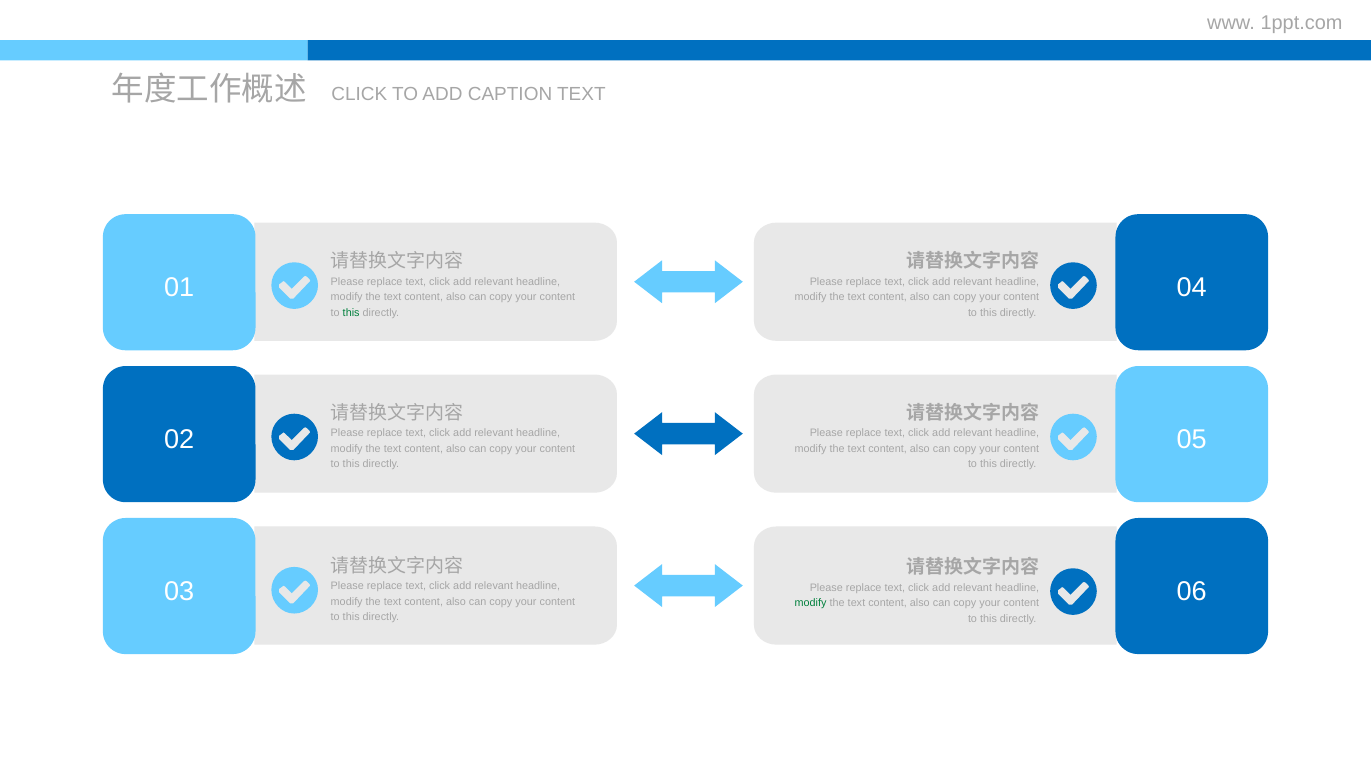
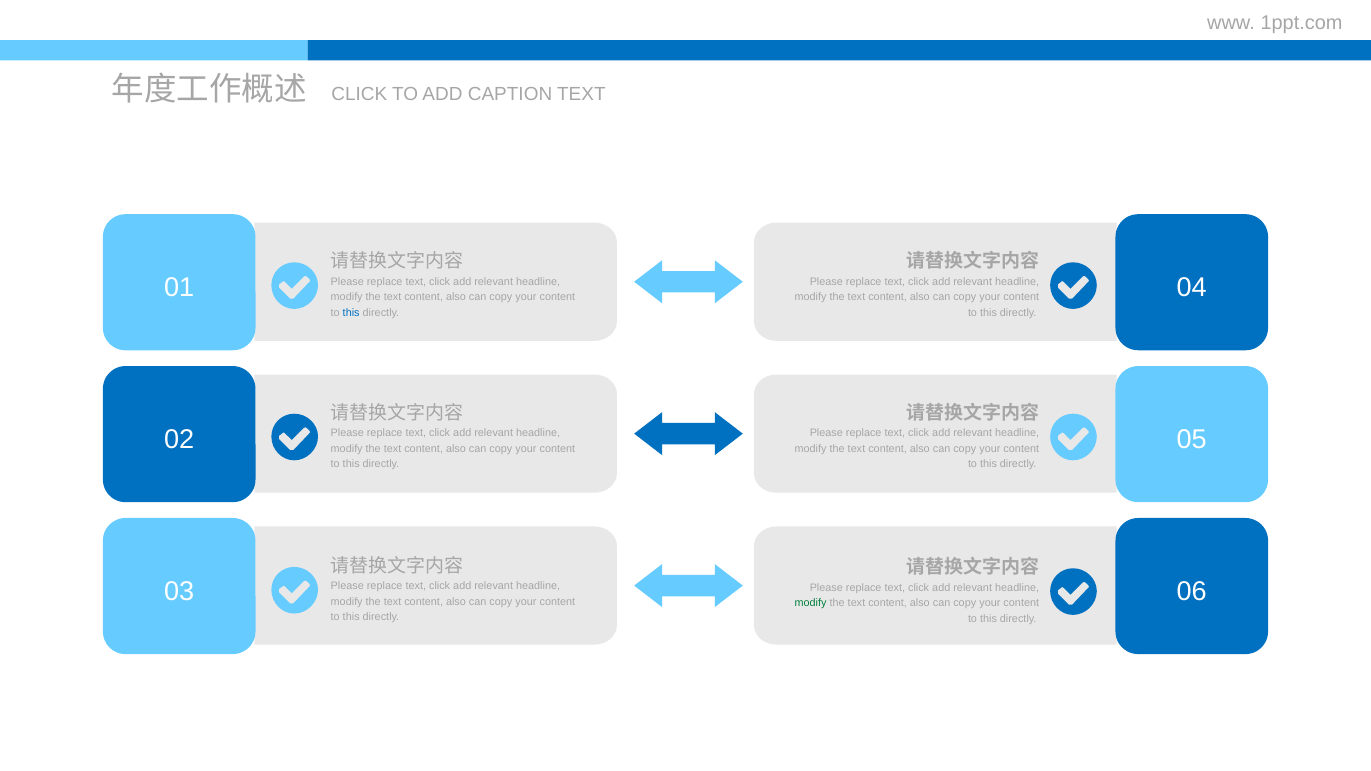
this colour: green -> blue (351, 313)
